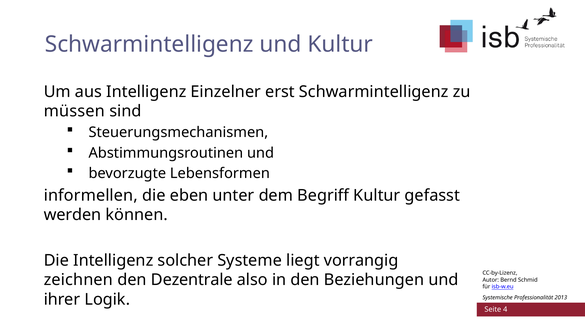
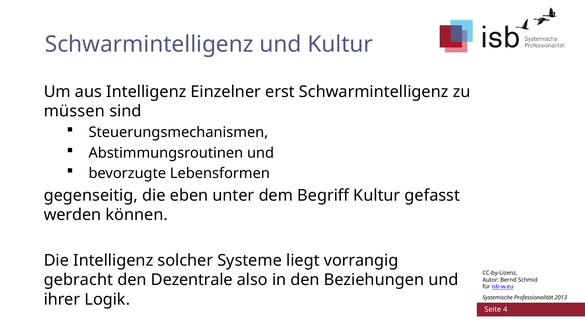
informellen: informellen -> gegenseitig (91, 195)
zeichnen: zeichnen -> gebracht (78, 280)
